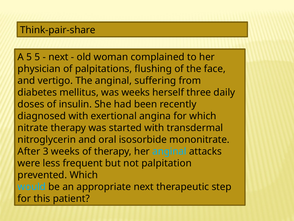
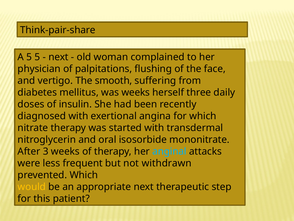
The anginal: anginal -> smooth (114, 81)
palpitation: palpitation -> withdrawn (167, 163)
would colour: light blue -> yellow (32, 186)
